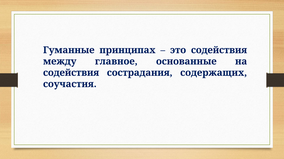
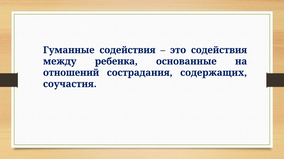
Гуманные принципах: принципах -> содействия (128, 50)
главное: главное -> ребенка (116, 62)
содействия: содействия -> отношений (71, 73)
